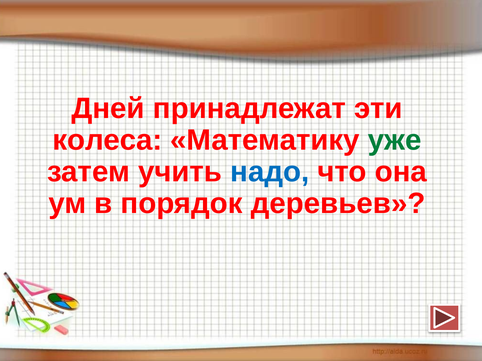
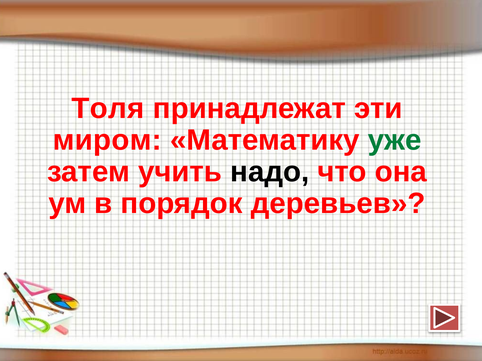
Дней: Дней -> Толя (108, 108)
колеса: колеса -> миром (107, 140)
надо colour: blue -> black (270, 172)
